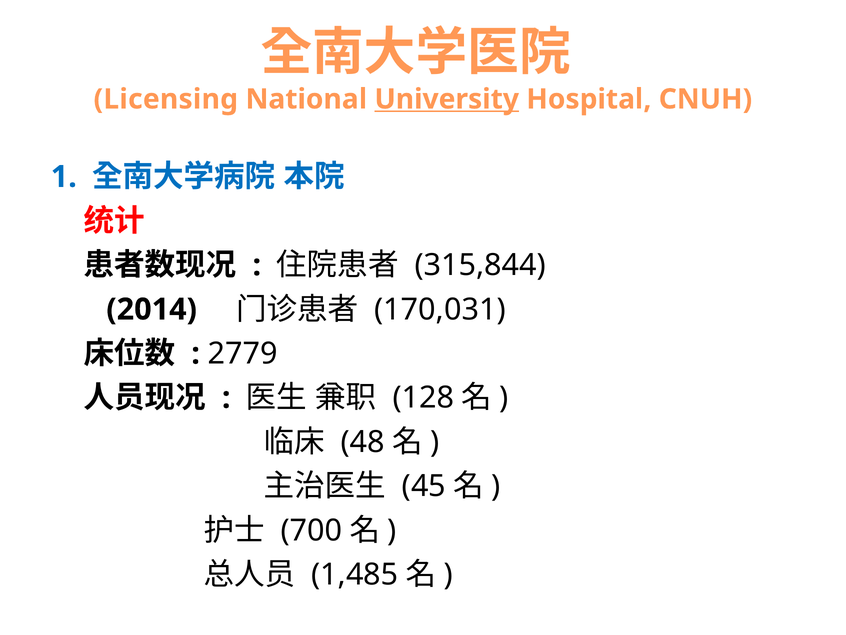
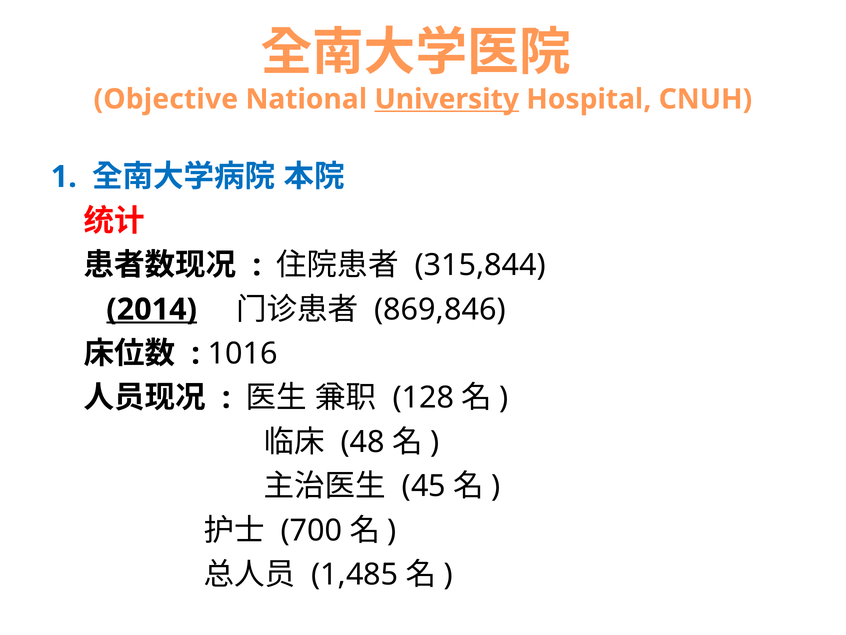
Licensing: Licensing -> Objective (166, 99)
2014 underline: none -> present (152, 309)
170,031: 170,031 -> 869,846 (440, 309)
2779: 2779 -> 1016 (243, 353)
